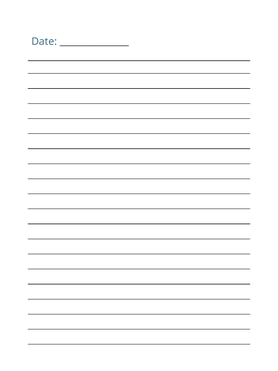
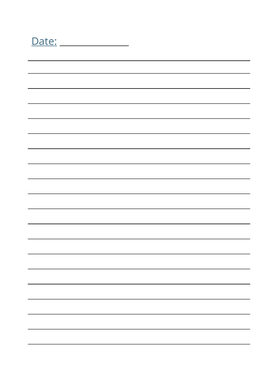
Date underline: none -> present (44, 41)
